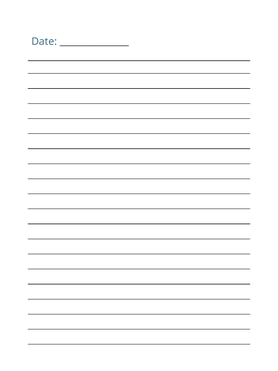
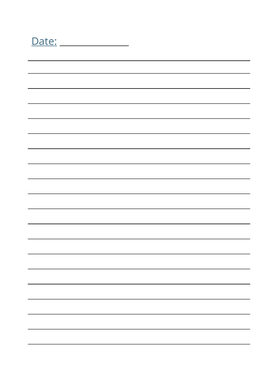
Date underline: none -> present (44, 41)
